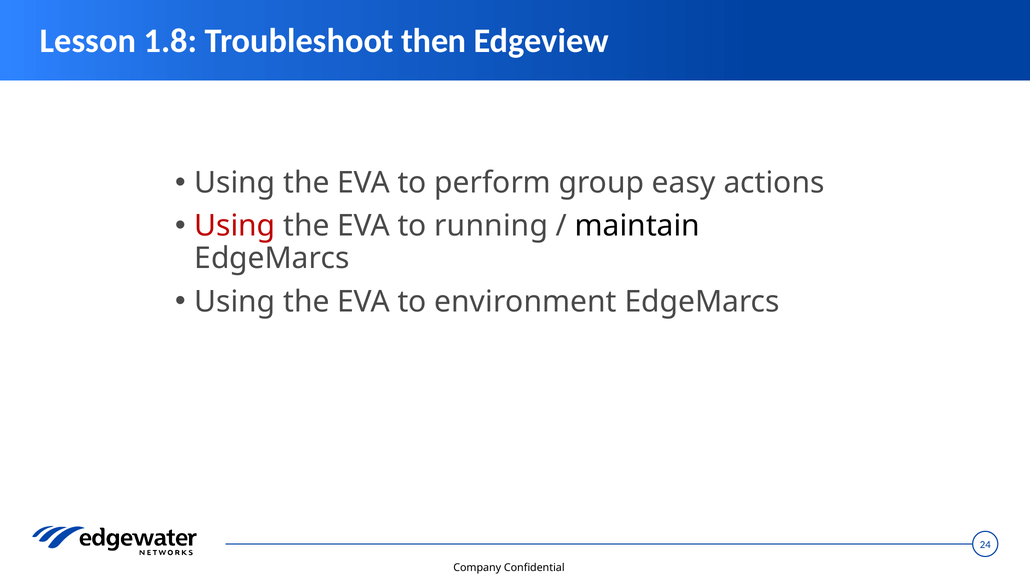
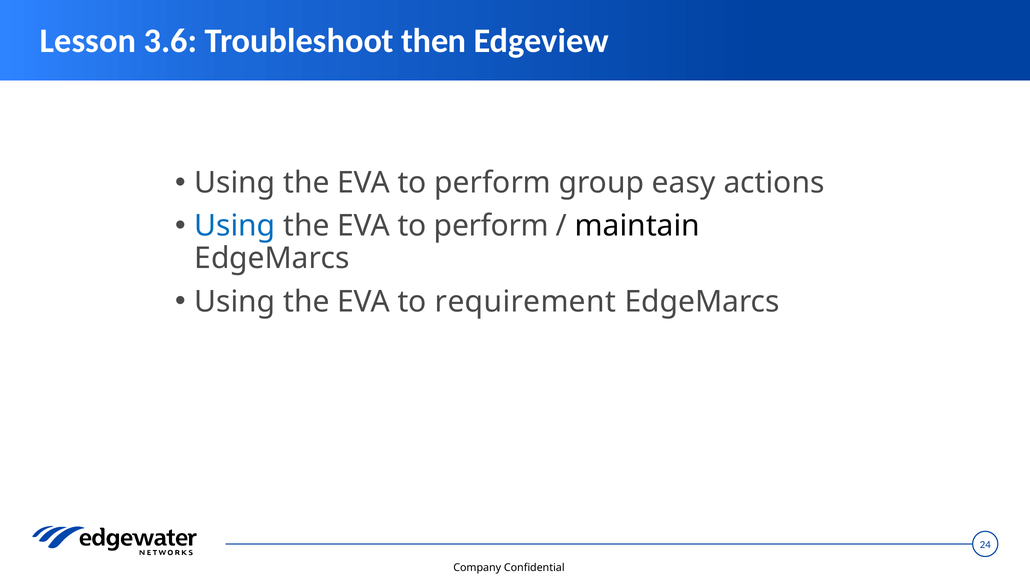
1.8: 1.8 -> 3.6 (170, 41)
Using colour: red -> blue (235, 226)
running: running -> perform (491, 226)
environment: environment -> requirement (525, 301)
